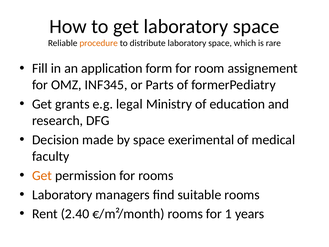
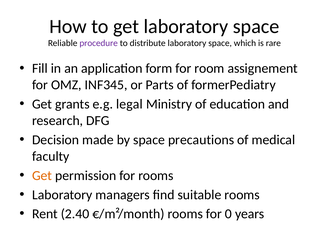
procedure colour: orange -> purple (99, 43)
exerimental: exerimental -> precautions (201, 140)
1: 1 -> 0 (228, 214)
